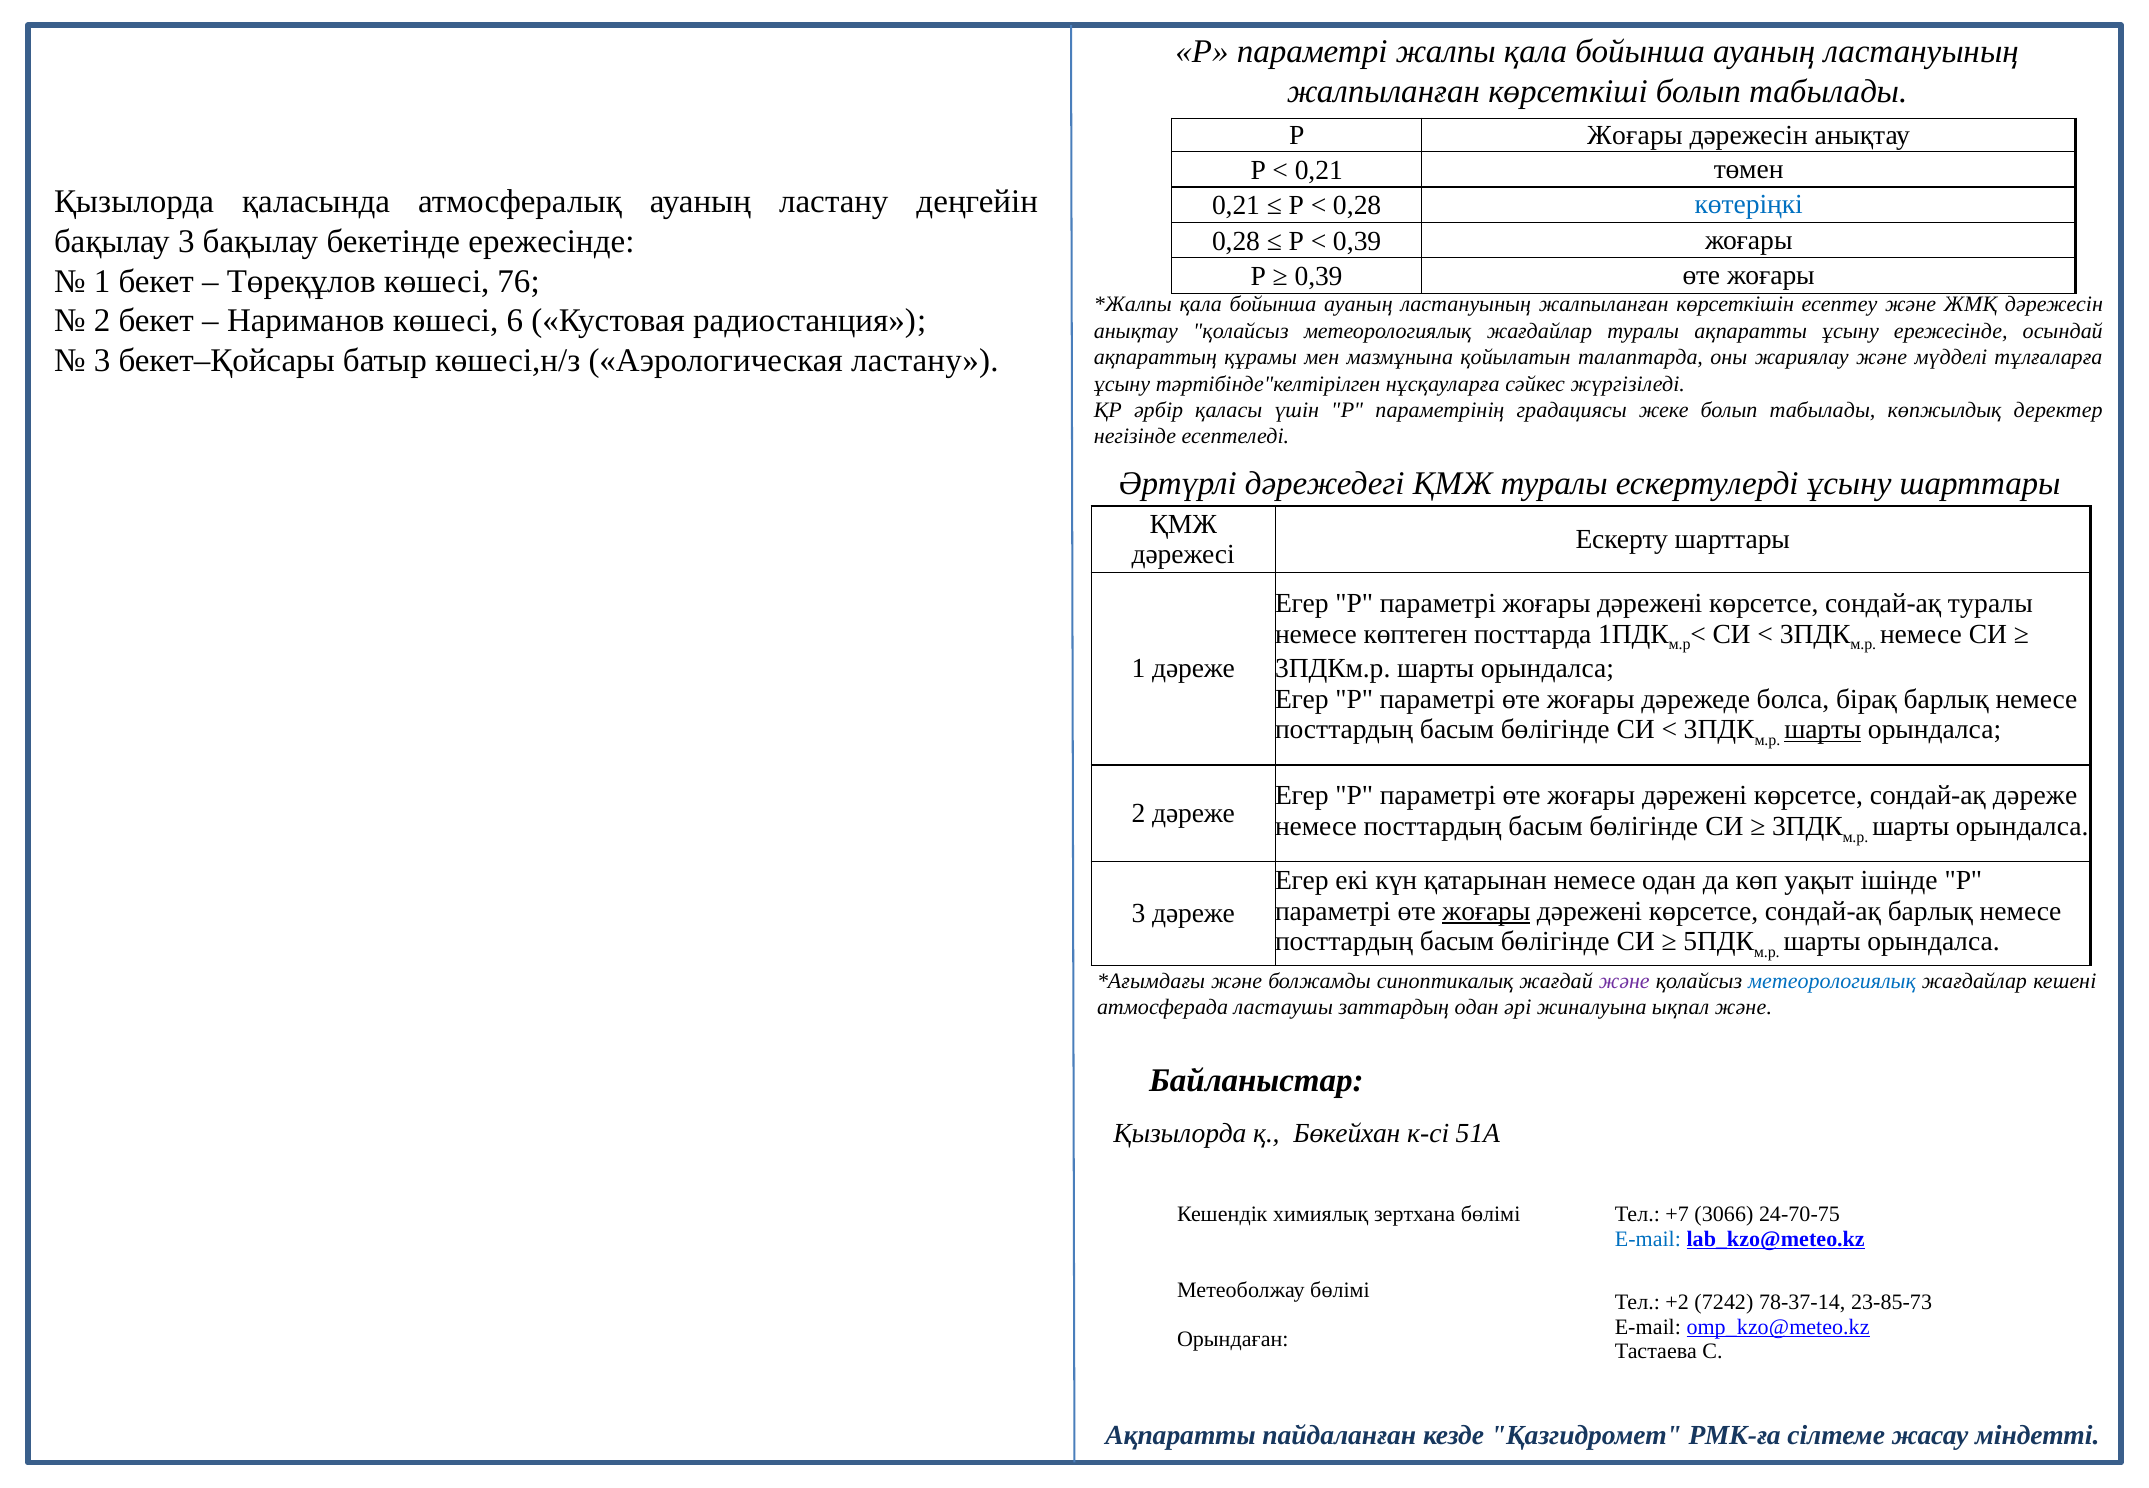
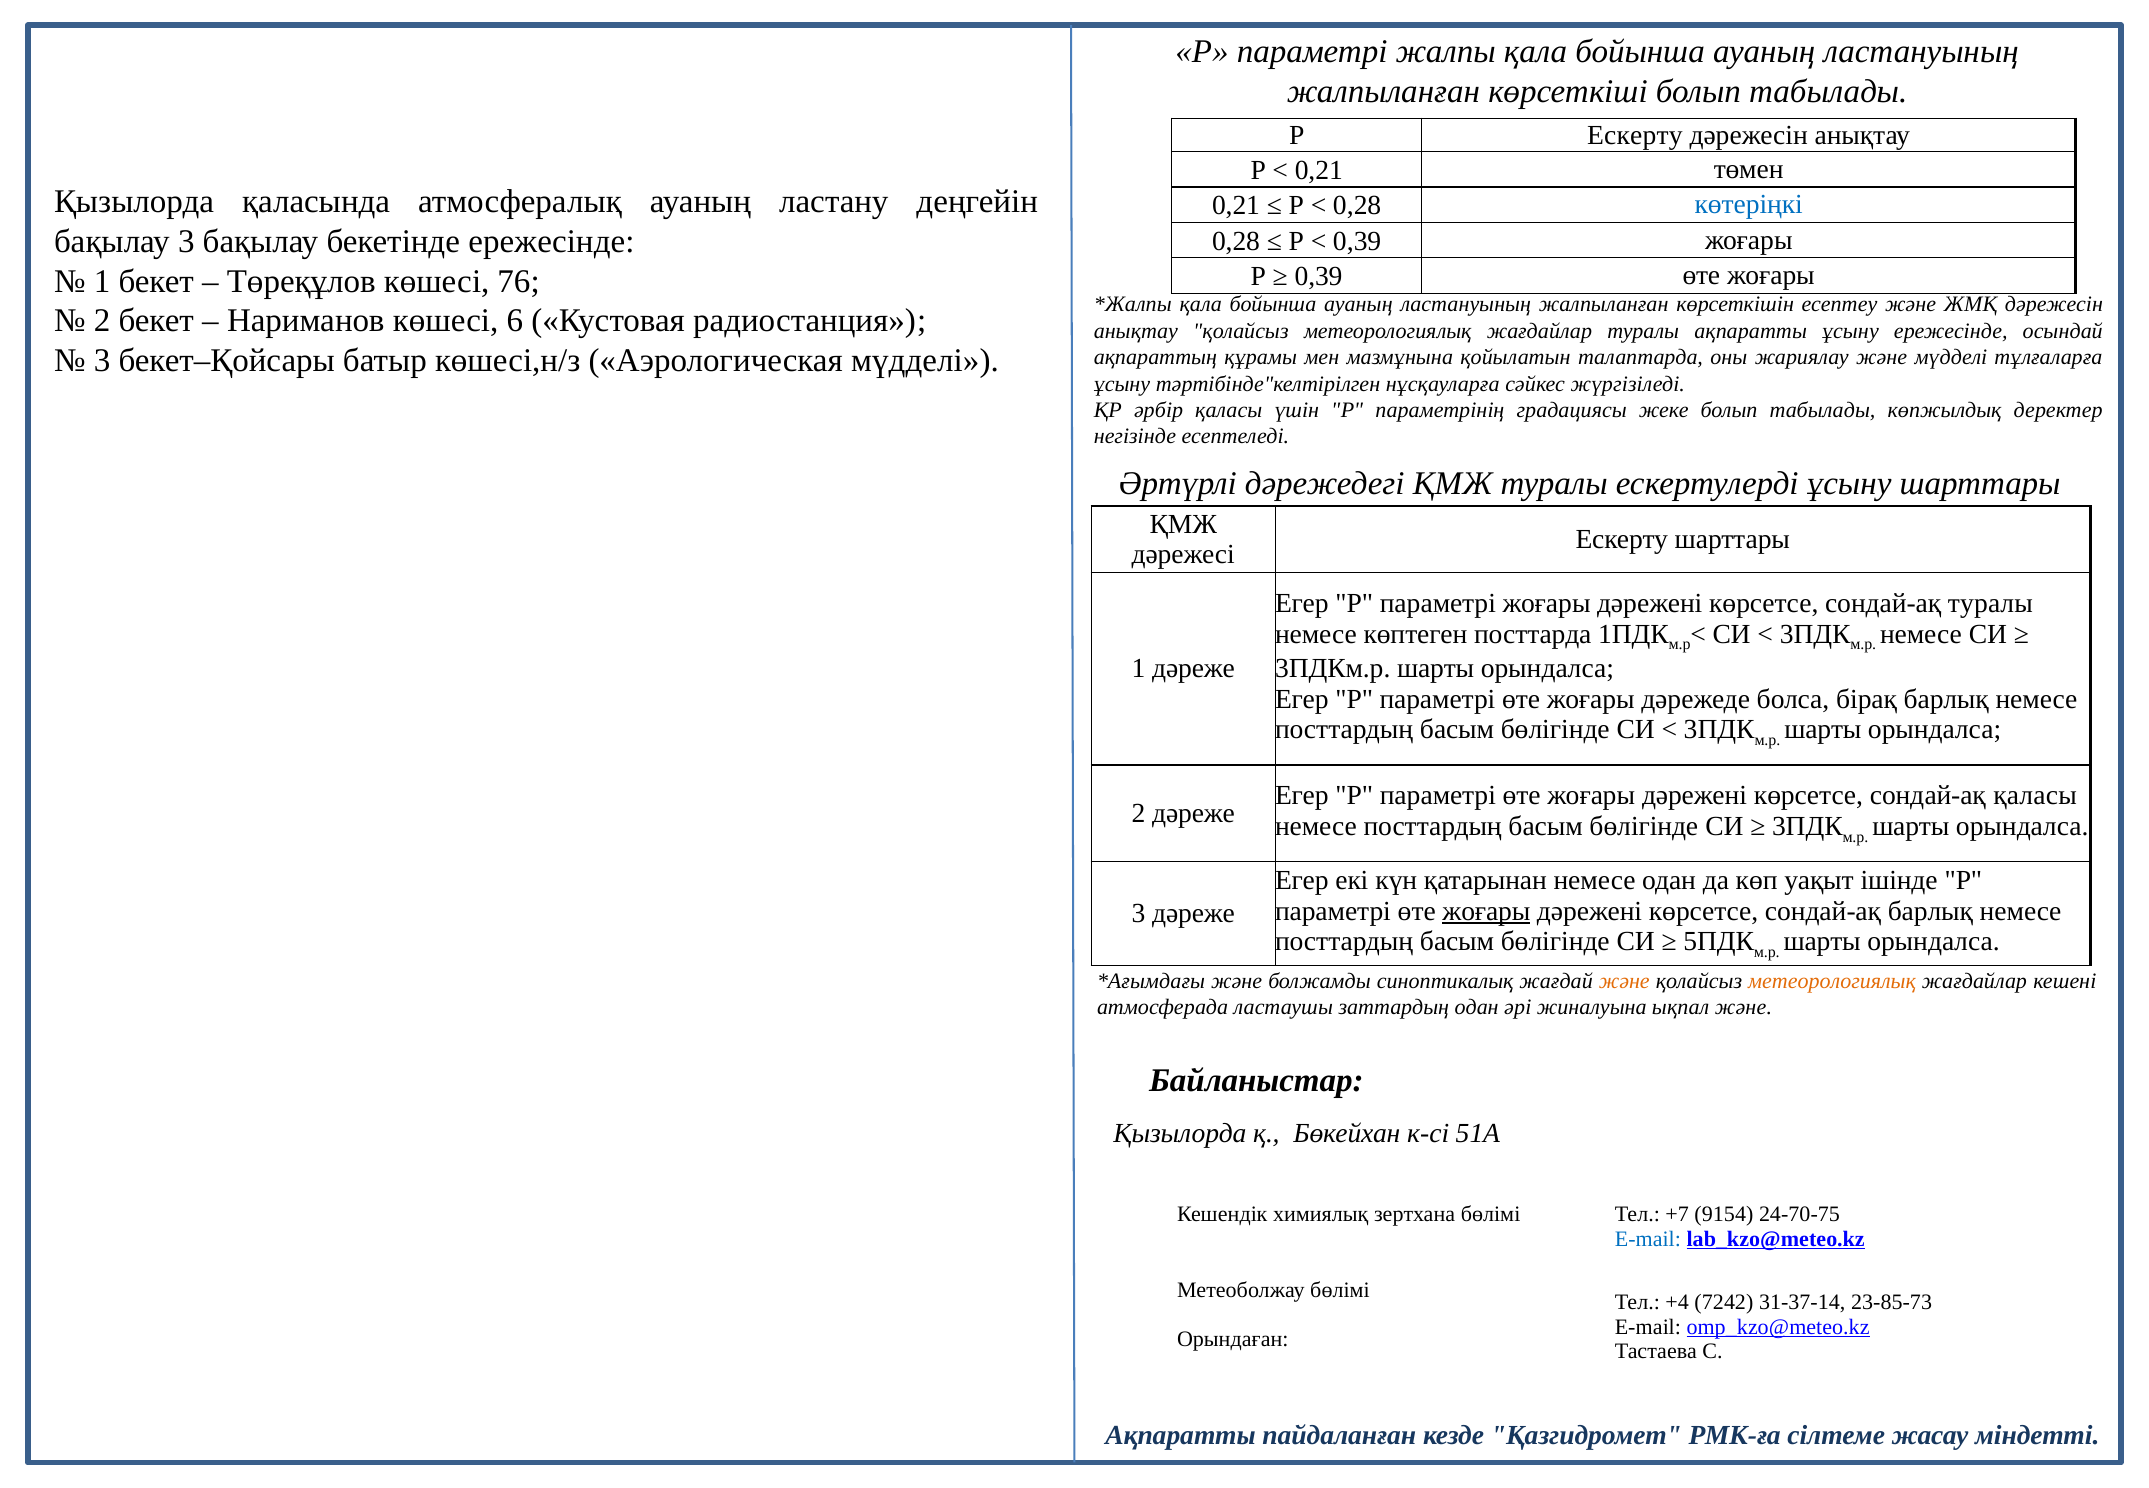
Р Жоғары: Жоғары -> Ескерту (1635, 135)
Аэрологическая ластану: ластану -> мүдделі (925, 361)
шарты underline: present -> none (1823, 729)
сондай-ақ дәреже: дәреже -> қаласы (2035, 796)
және colour: purple -> orange (1624, 981)
метеорологиялық colour: blue -> orange (1832, 981)
3066: 3066 -> 9154 (1724, 1214)
+2: +2 -> +4 (1677, 1302)
78-37-14: 78-37-14 -> 31-37-14 (1802, 1302)
